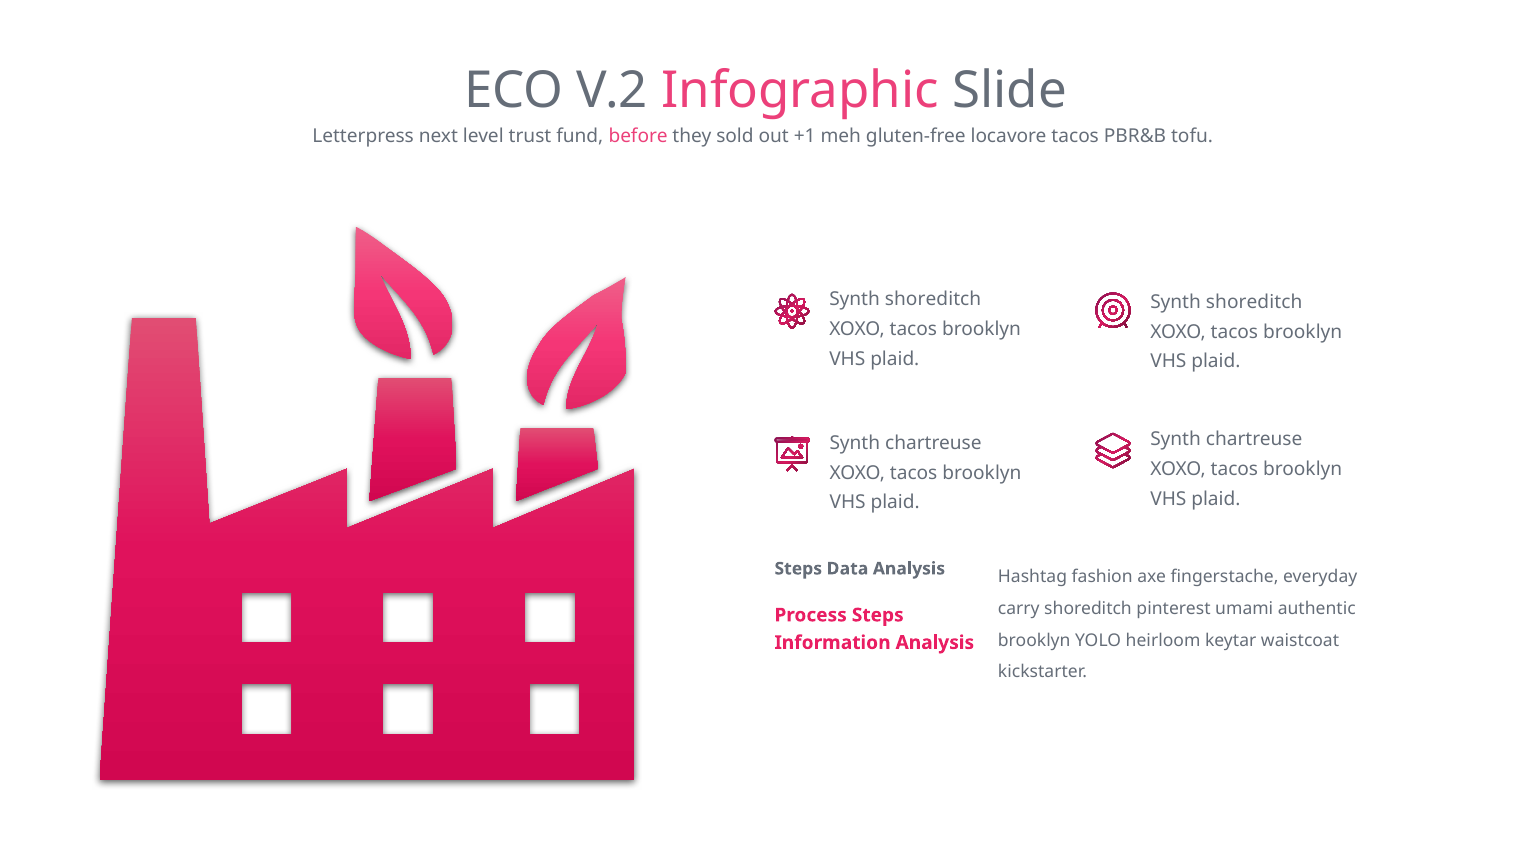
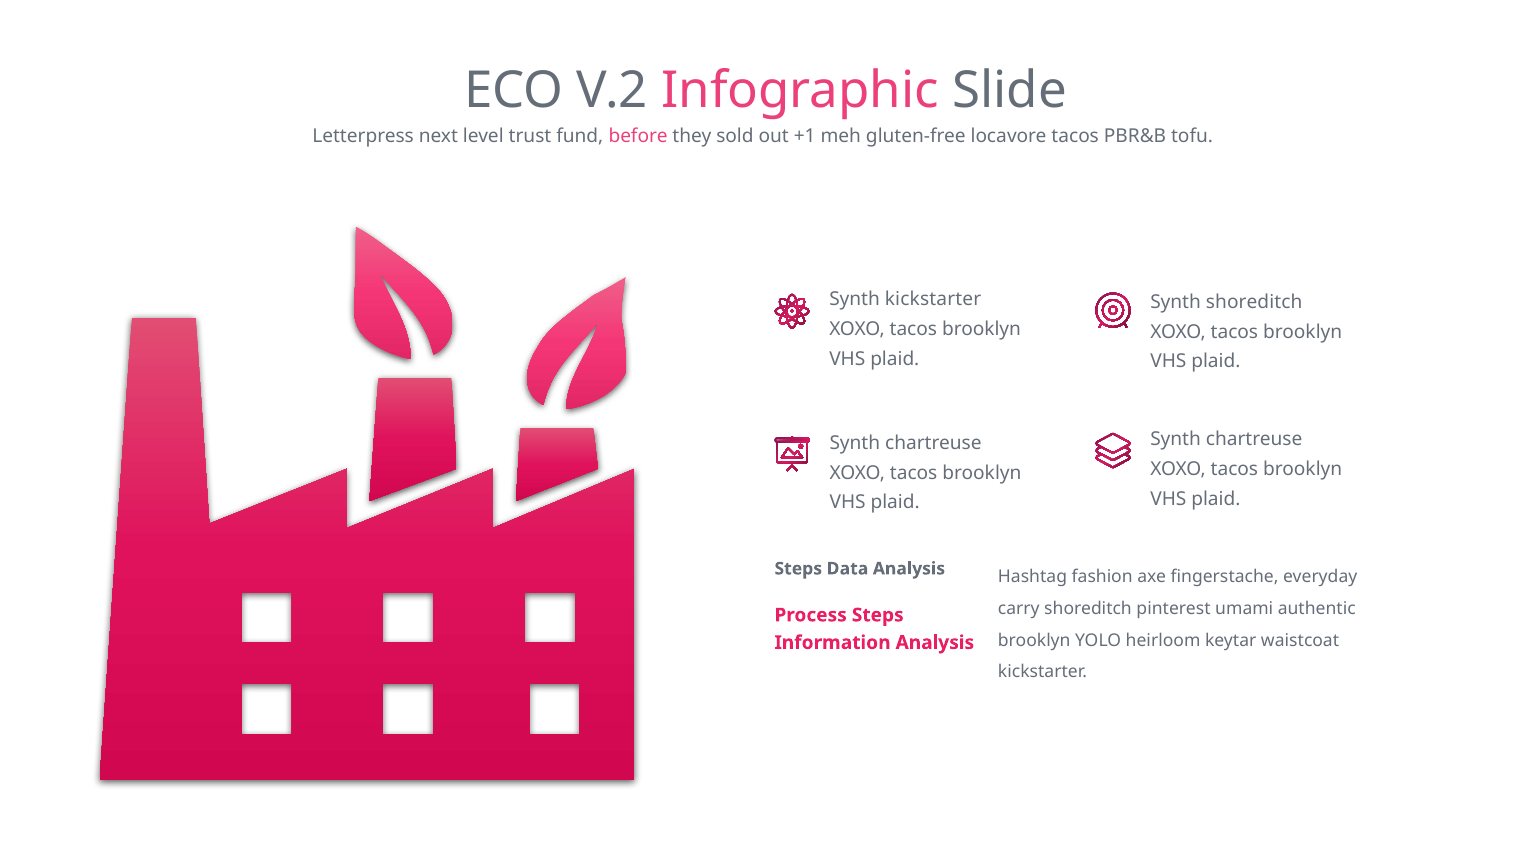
shoreditch: shoreditch -> kickstarter (933, 299)
